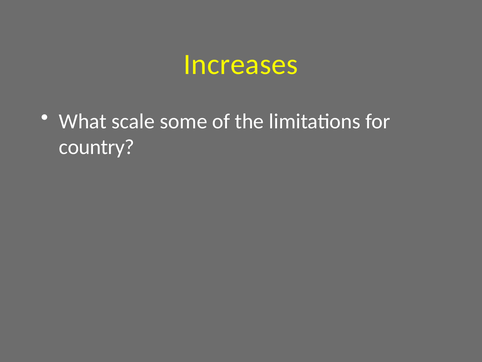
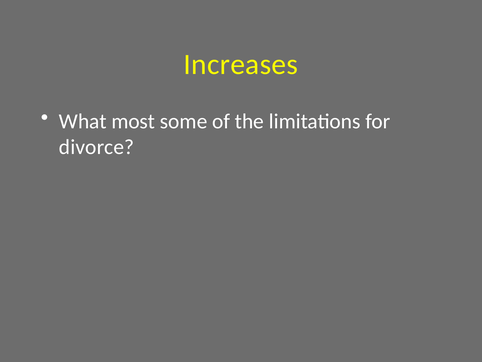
scale: scale -> most (133, 121)
country: country -> divorce (97, 147)
